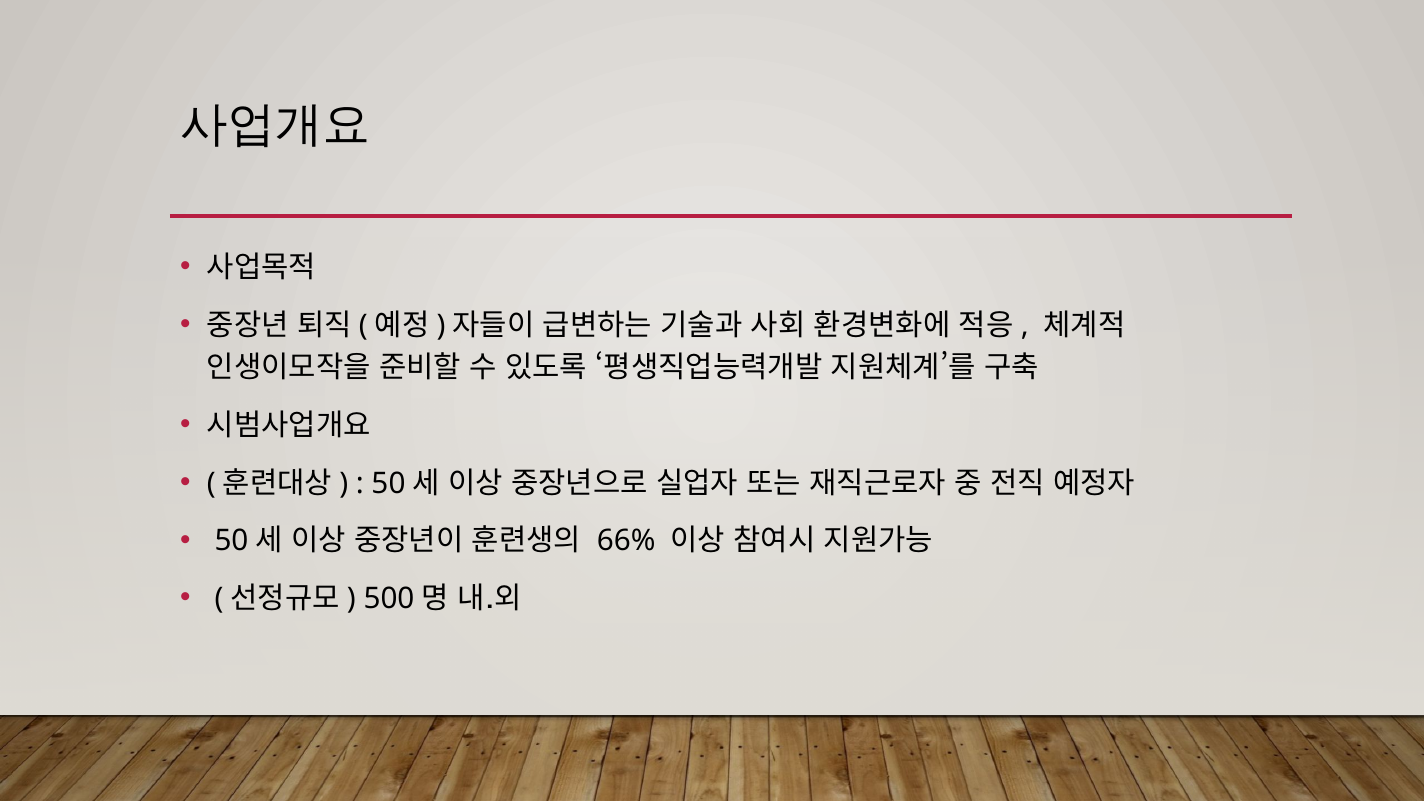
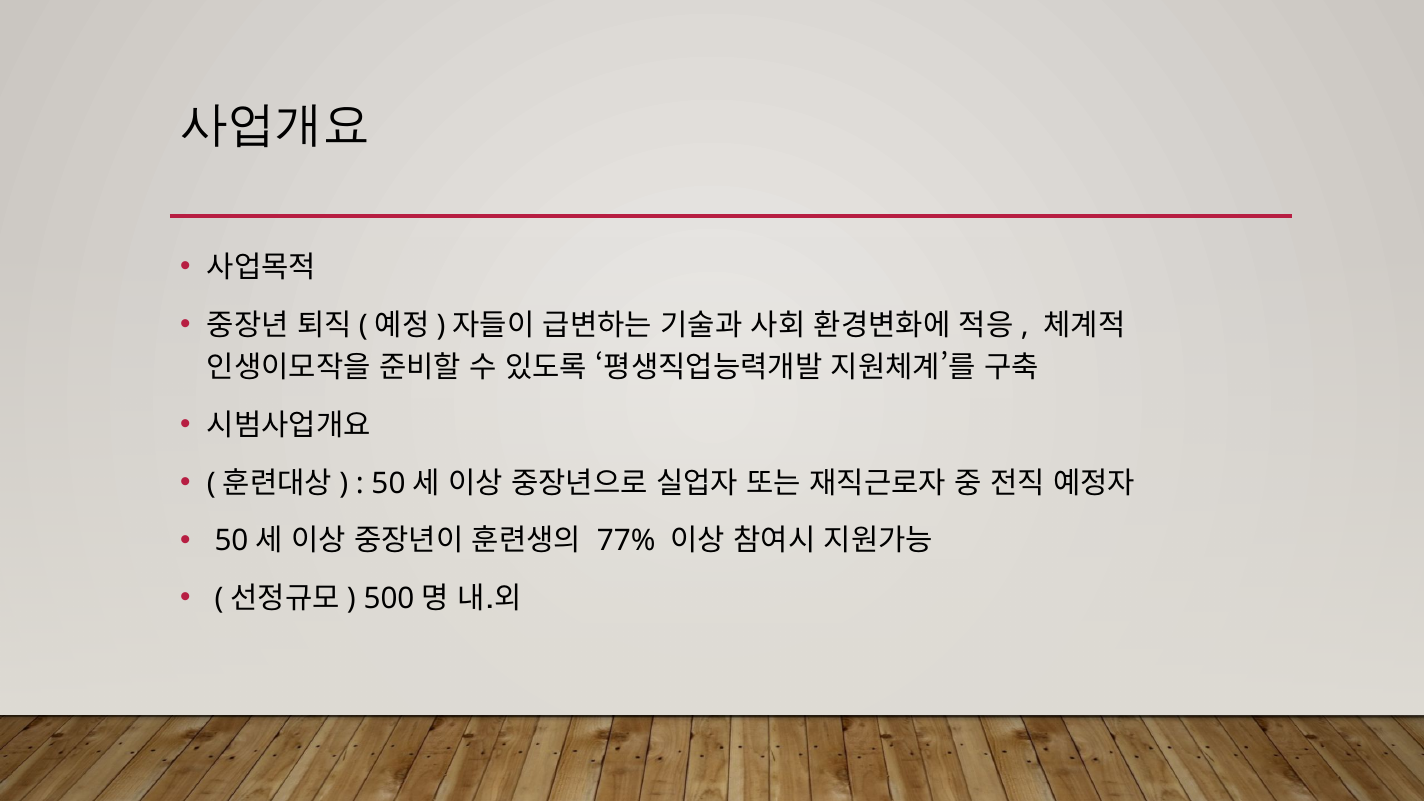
66%: 66% -> 77% (626, 541)
